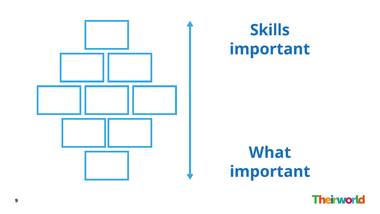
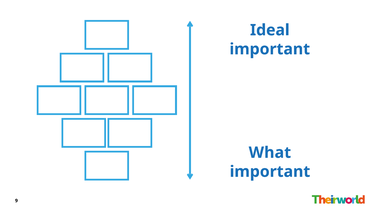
Skills: Skills -> Ideal (270, 30)
